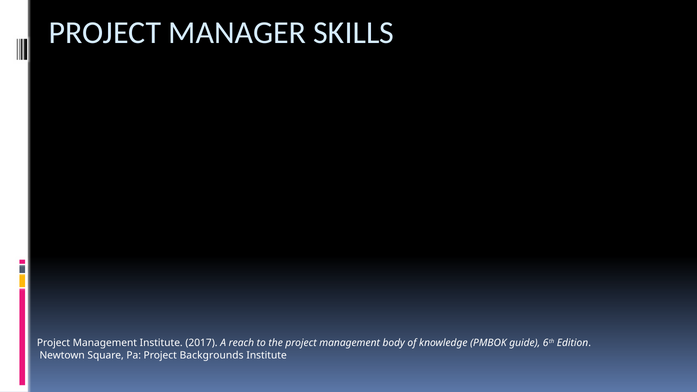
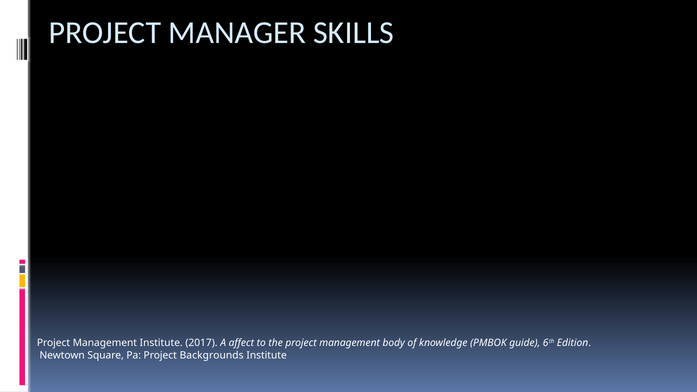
reach: reach -> affect (241, 343)
